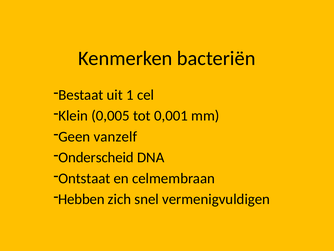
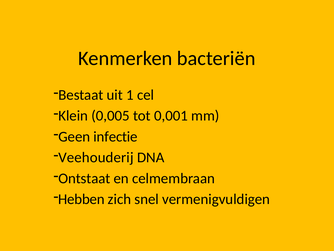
vanzelf: vanzelf -> infectie (116, 136)
Onderscheid: Onderscheid -> Veehouderij (96, 157)
